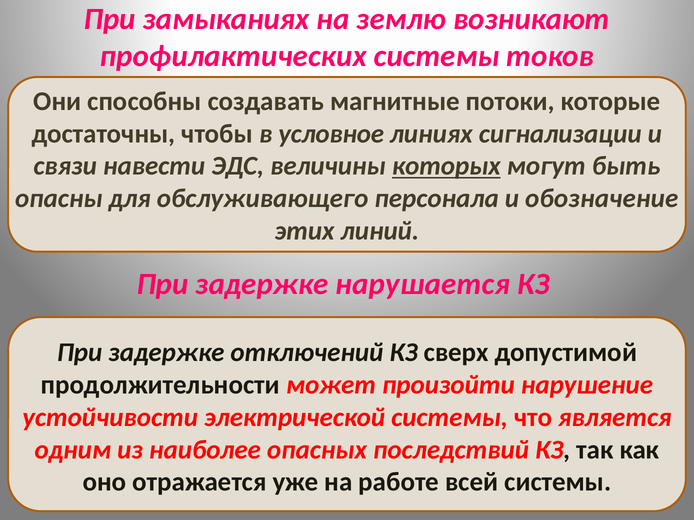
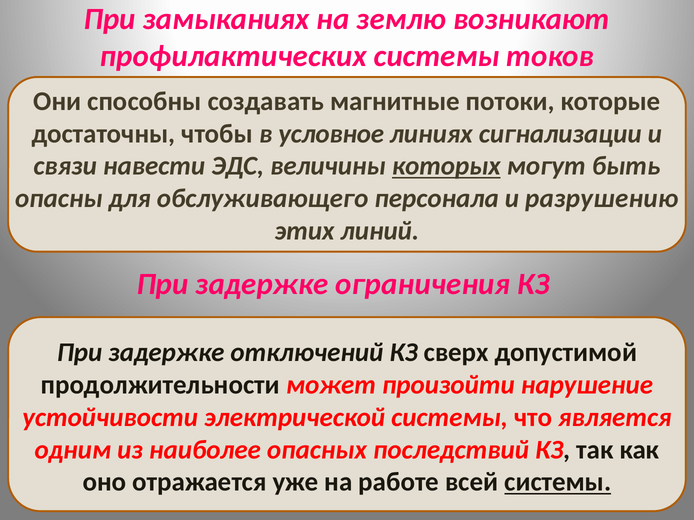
обозначение: обозначение -> разрушению (602, 199)
нарушается: нарушается -> ограничения (423, 284)
системы underline: none -> present (558, 482)
